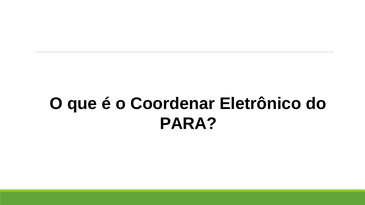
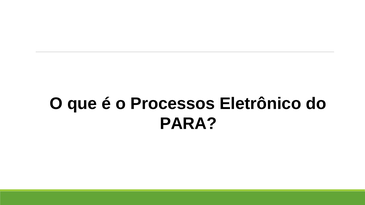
Coordenar: Coordenar -> Processos (173, 104)
